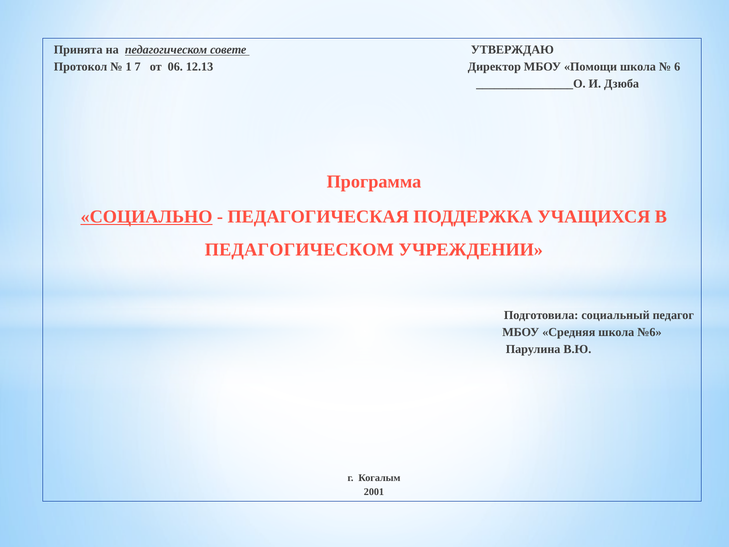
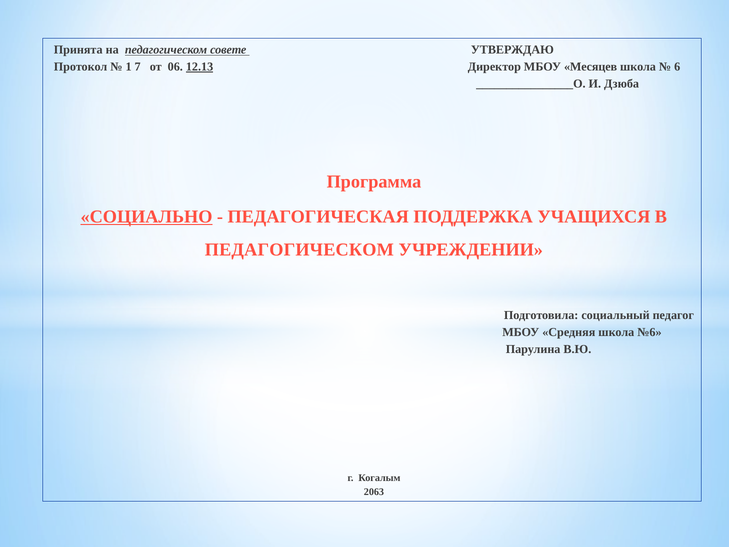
12.13 underline: none -> present (200, 67)
Помощи: Помощи -> Месяцев (591, 67)
2001: 2001 -> 2063 (374, 492)
